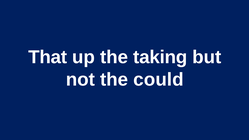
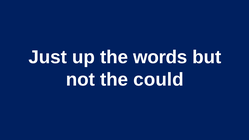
That: That -> Just (48, 57)
taking: taking -> words (160, 57)
